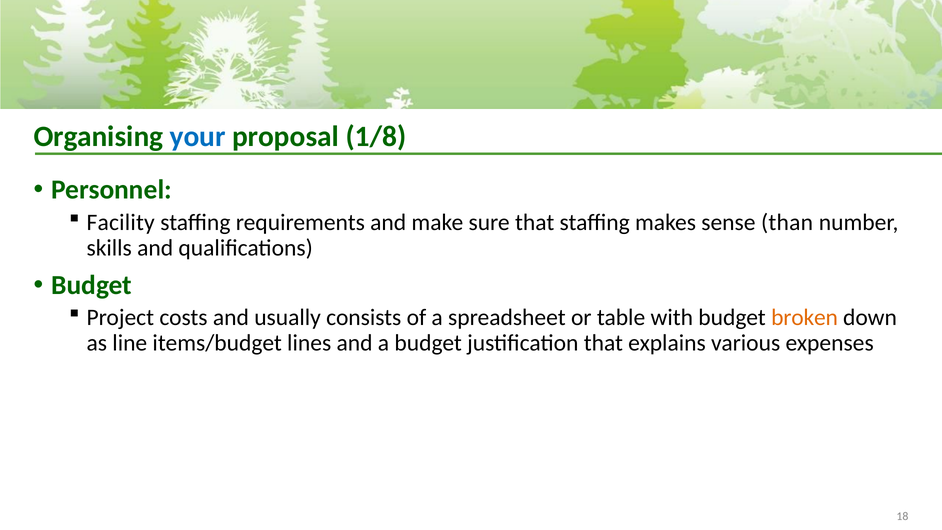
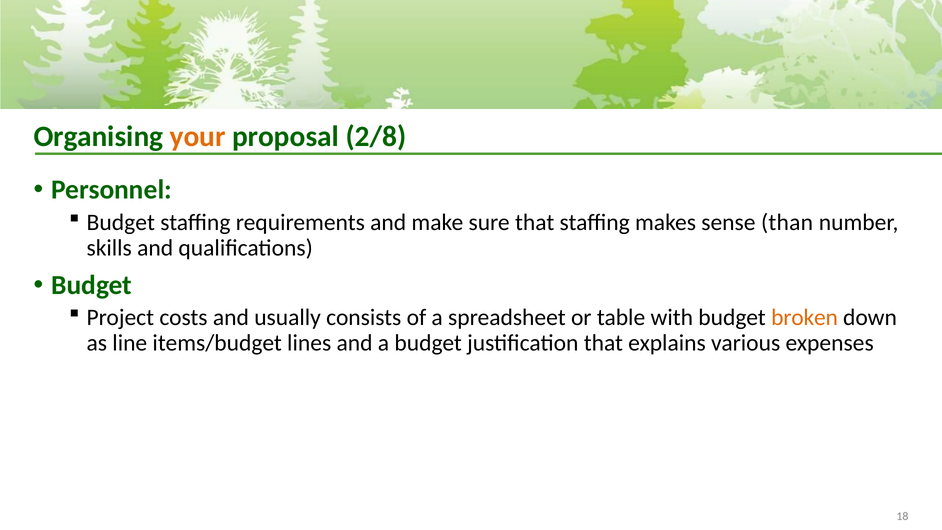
your colour: blue -> orange (198, 136)
1/8: 1/8 -> 2/8 (376, 136)
Facility: Facility -> Budget (121, 222)
